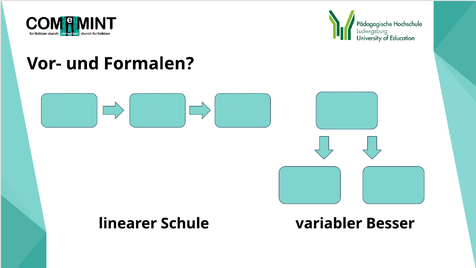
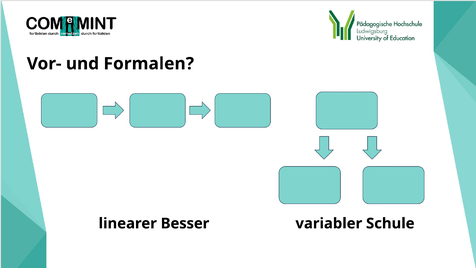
Schule: Schule -> Besser (185, 223)
Besser: Besser -> Schule (390, 223)
